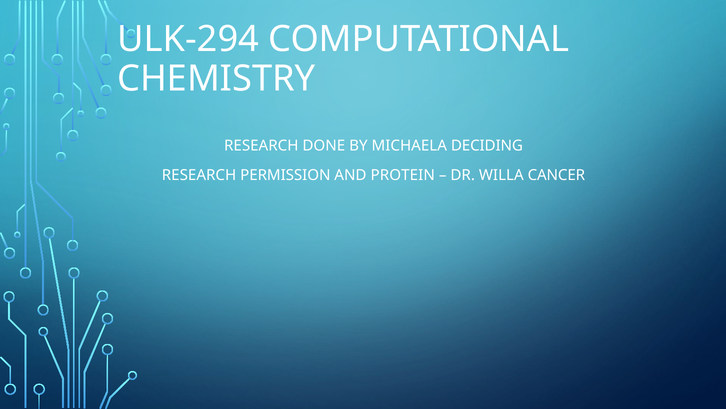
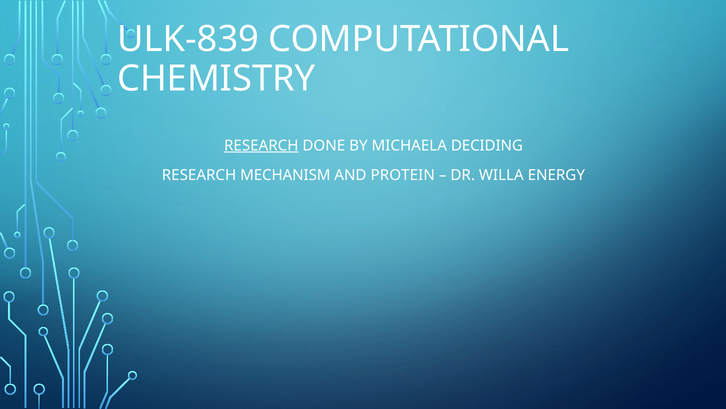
ULK-294: ULK-294 -> ULK-839 (188, 39)
RESEARCH underline: none -> present (261, 145)
PERMISSION: PERMISSION -> MECHANISM (285, 175)
CANCER: CANCER -> ENERGY (556, 175)
